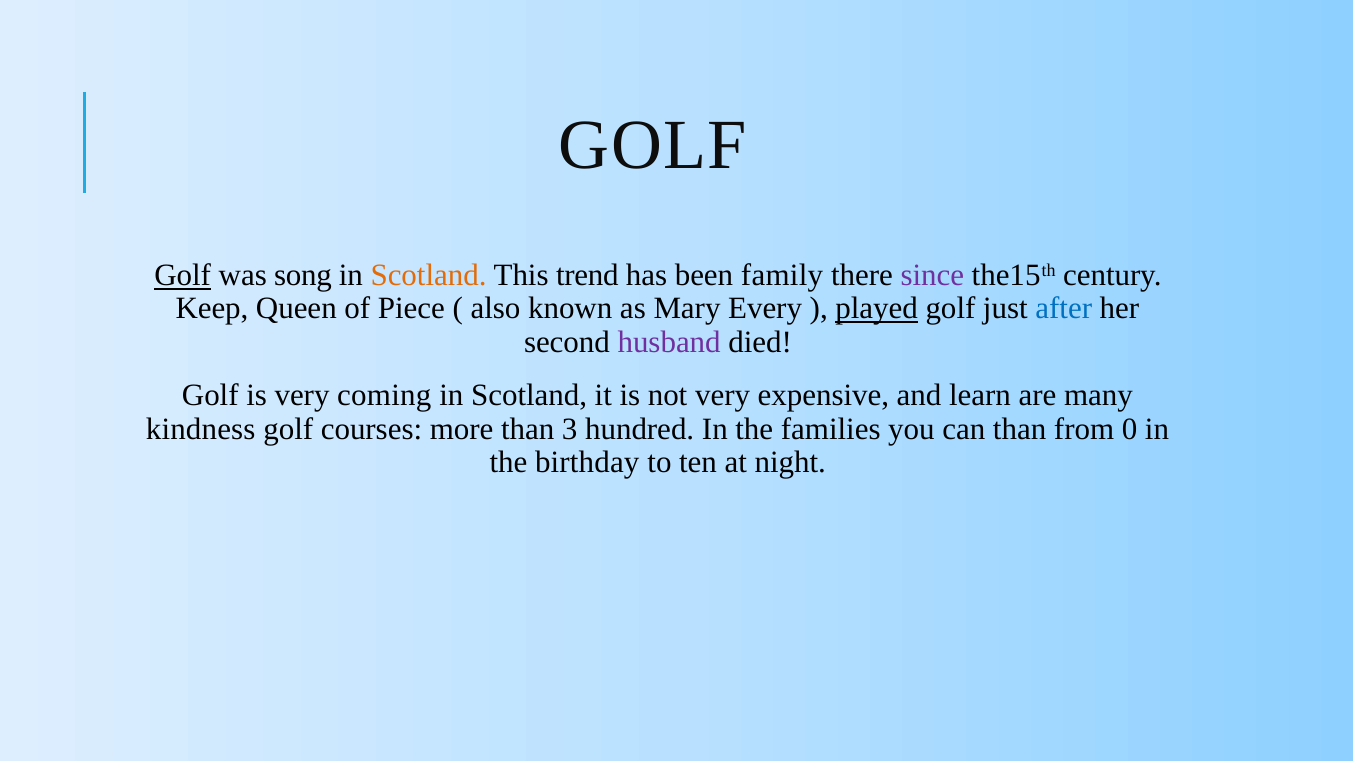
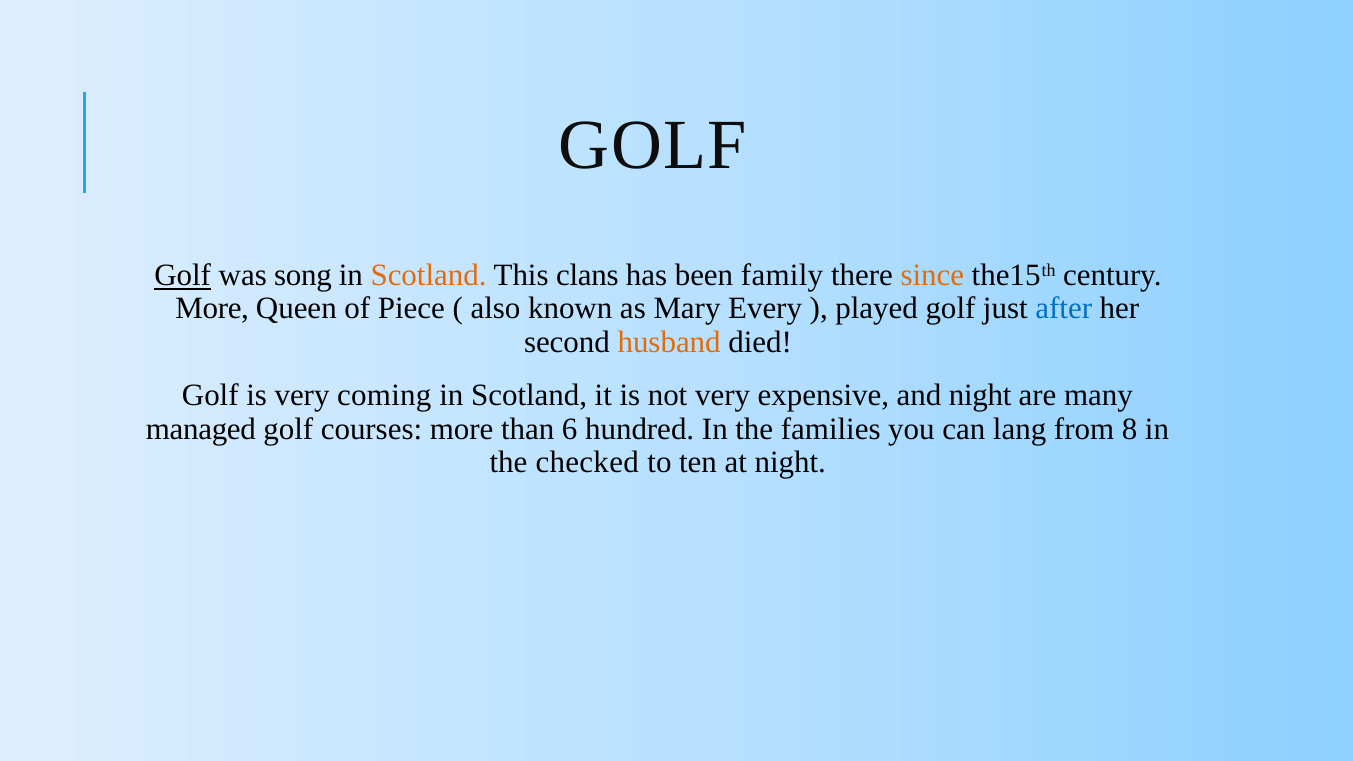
trend: trend -> clans (587, 275)
since colour: purple -> orange (932, 275)
Keep: Keep -> More (212, 309)
played underline: present -> none (877, 309)
husband colour: purple -> orange (669, 342)
and learn: learn -> night (980, 395)
kindness: kindness -> managed (201, 429)
3: 3 -> 6 (570, 429)
can than: than -> lang (1020, 429)
0: 0 -> 8 (1130, 429)
birthday: birthday -> checked (587, 462)
